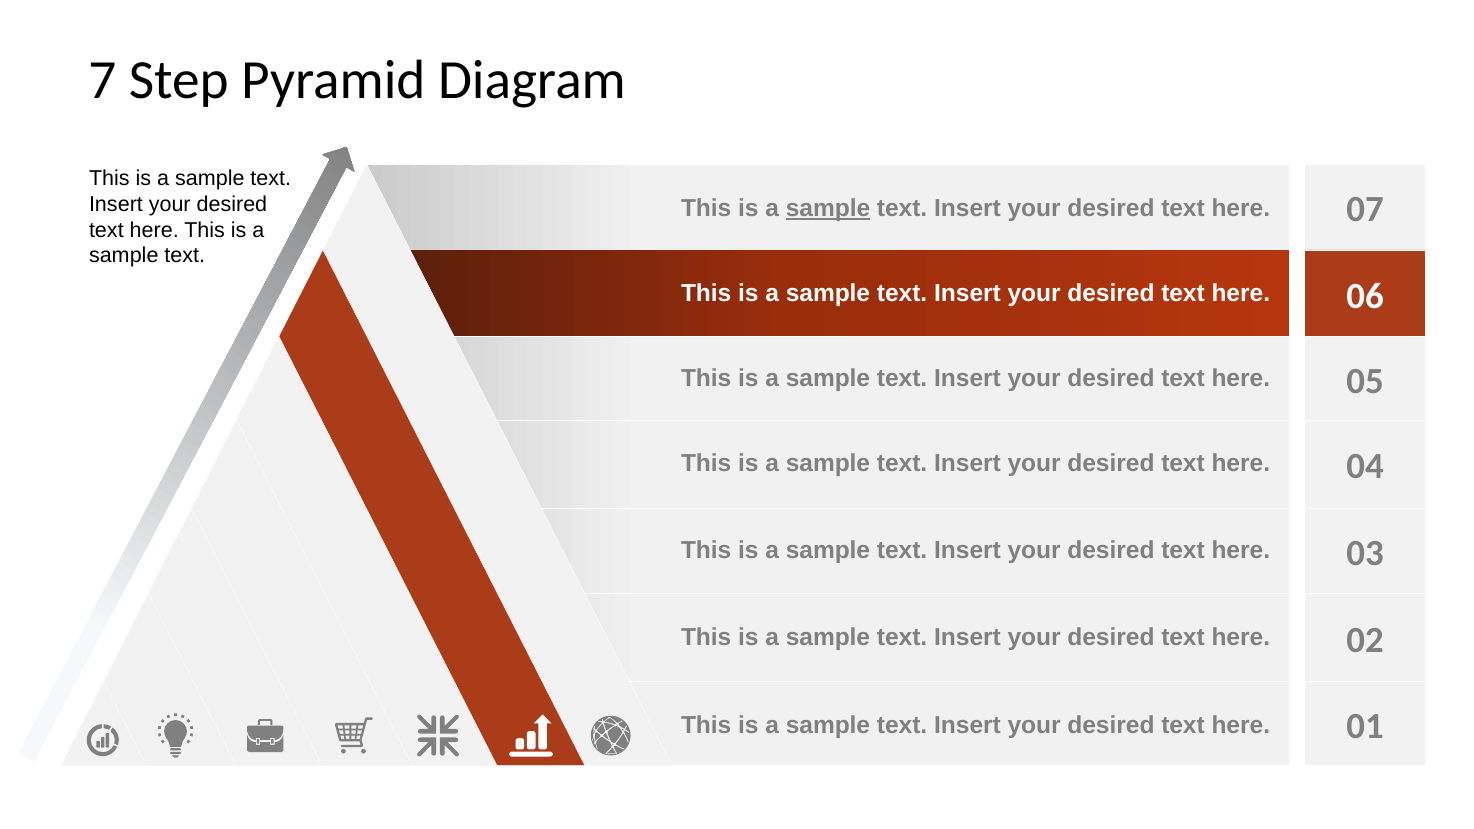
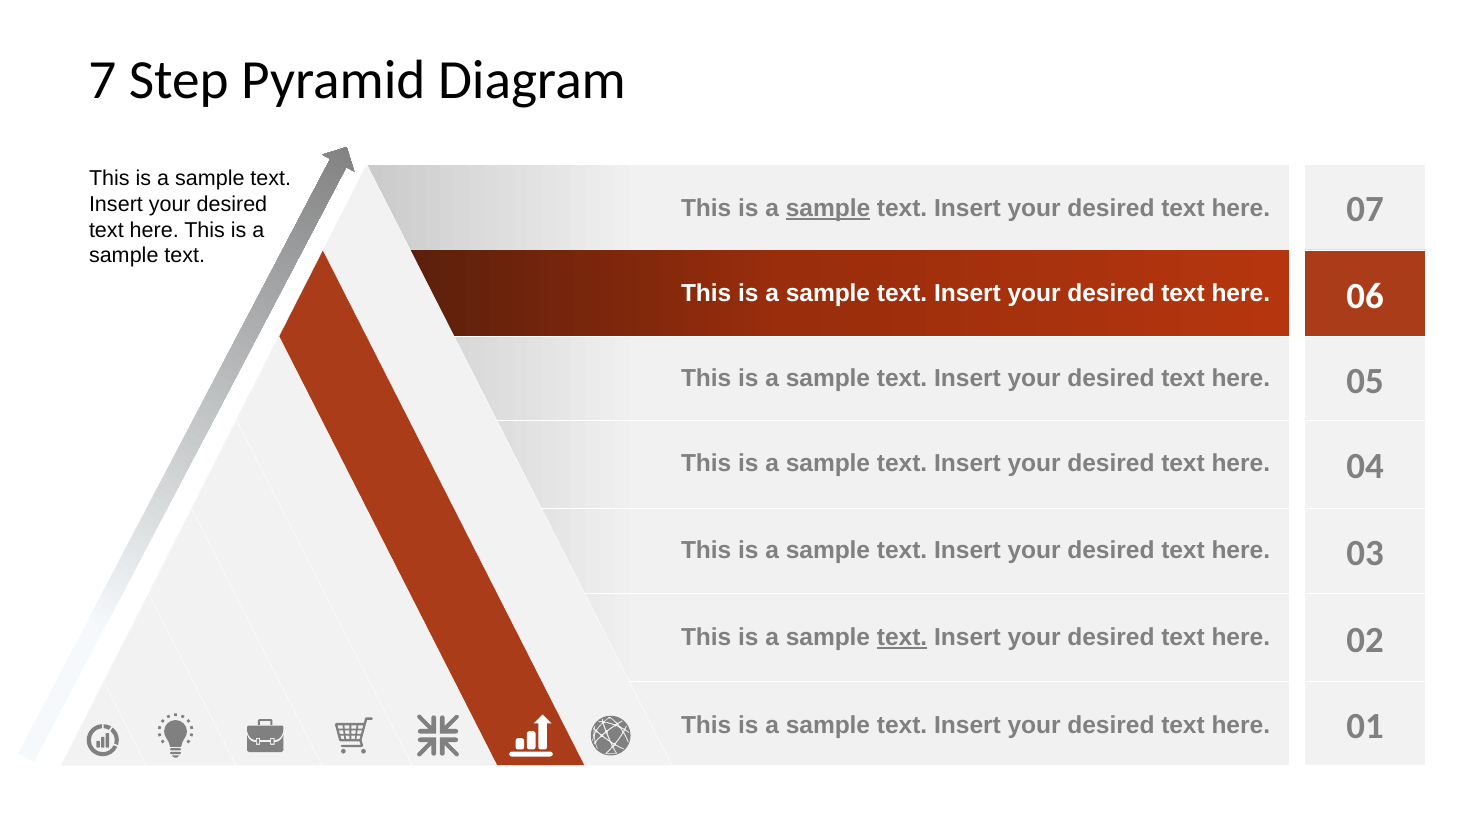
text underline: none -> present (902, 637)
